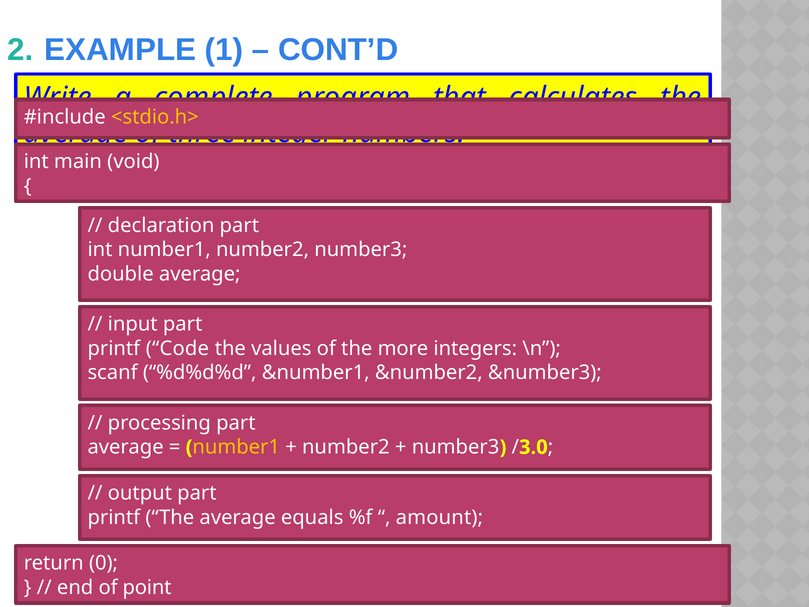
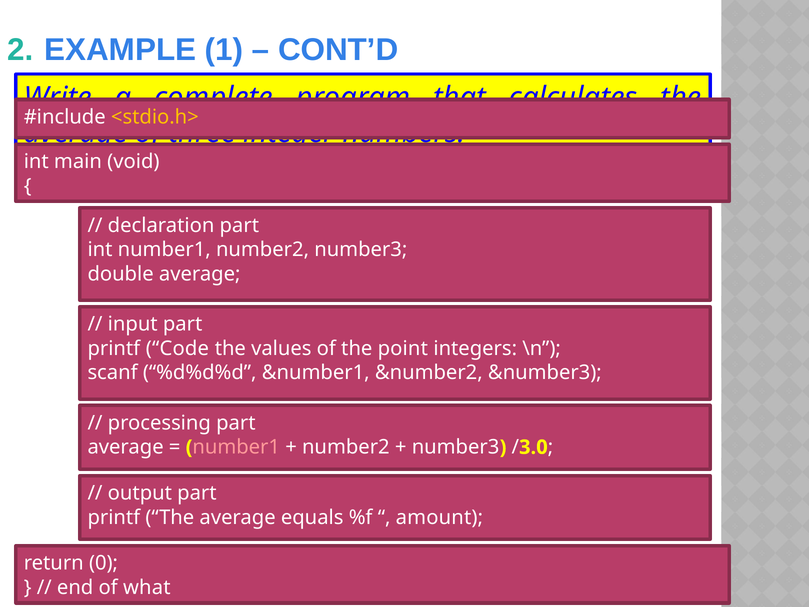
more: more -> point (403, 348)
number1 colour: yellow -> pink (236, 447)
point: point -> what (147, 587)
